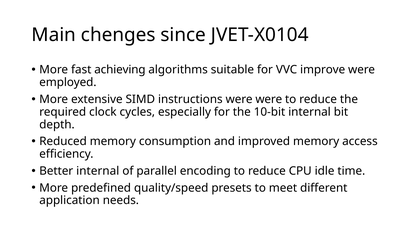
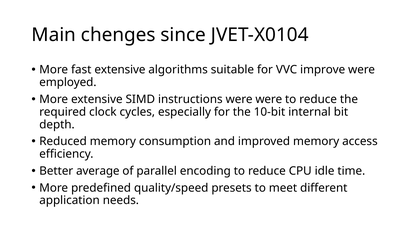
fast achieving: achieving -> extensive (120, 70)
Better internal: internal -> average (98, 171)
